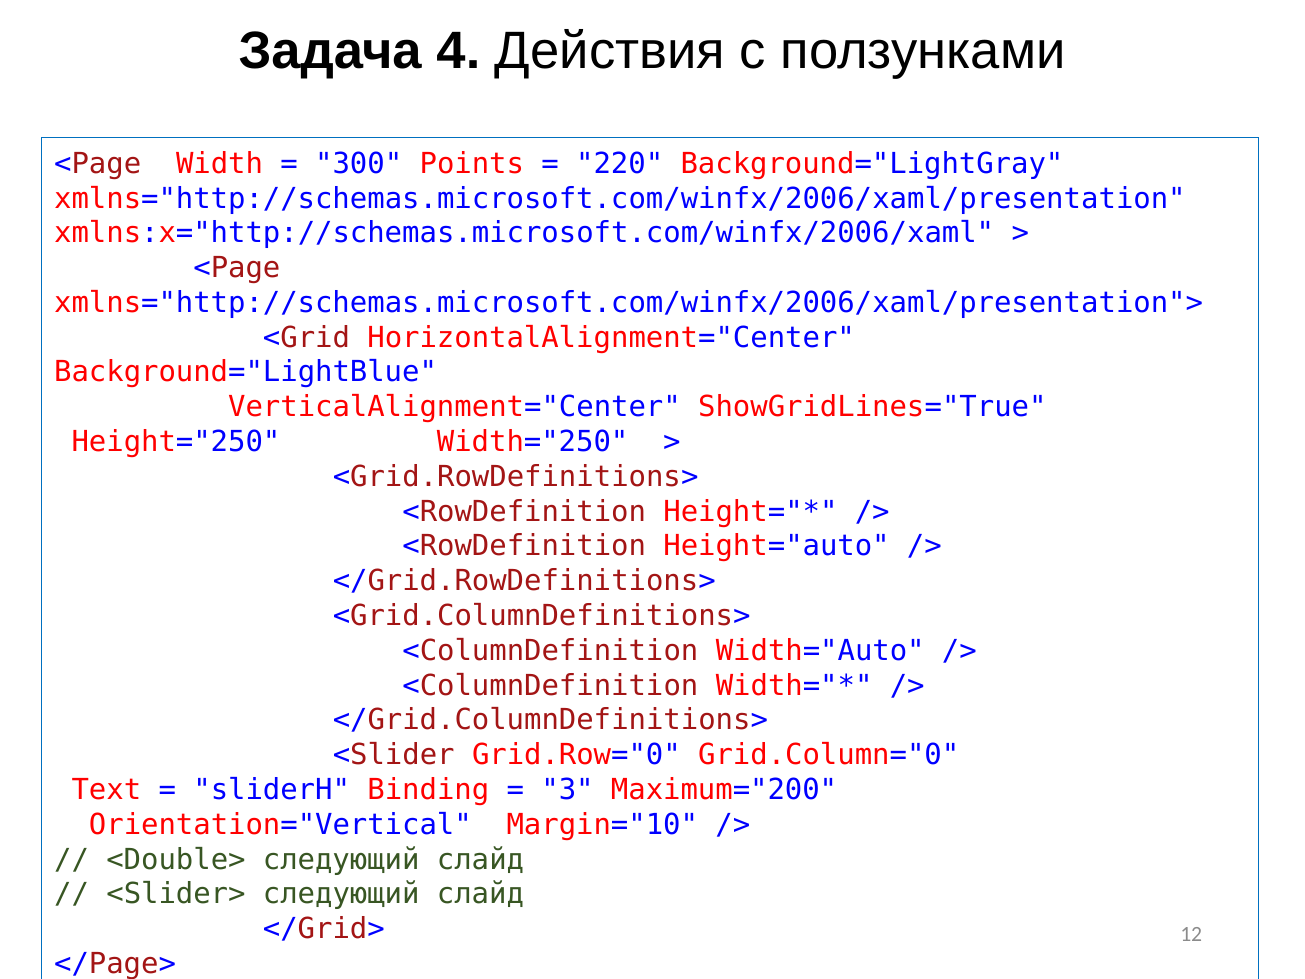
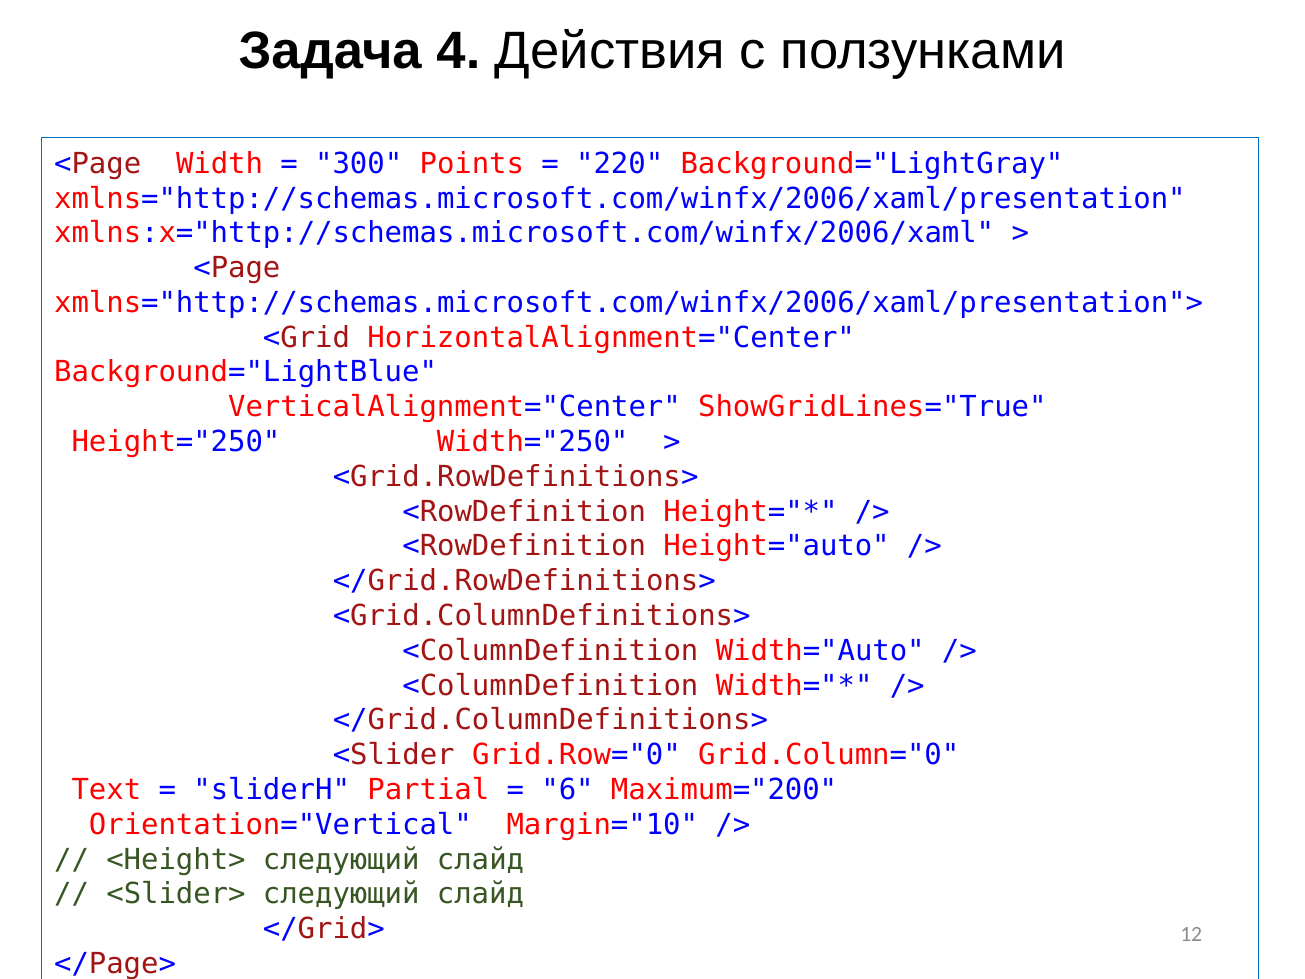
Binding: Binding -> Partial (428, 790)
3: 3 -> 6 (567, 790)
<Double>: <Double> -> <Height> (176, 859)
